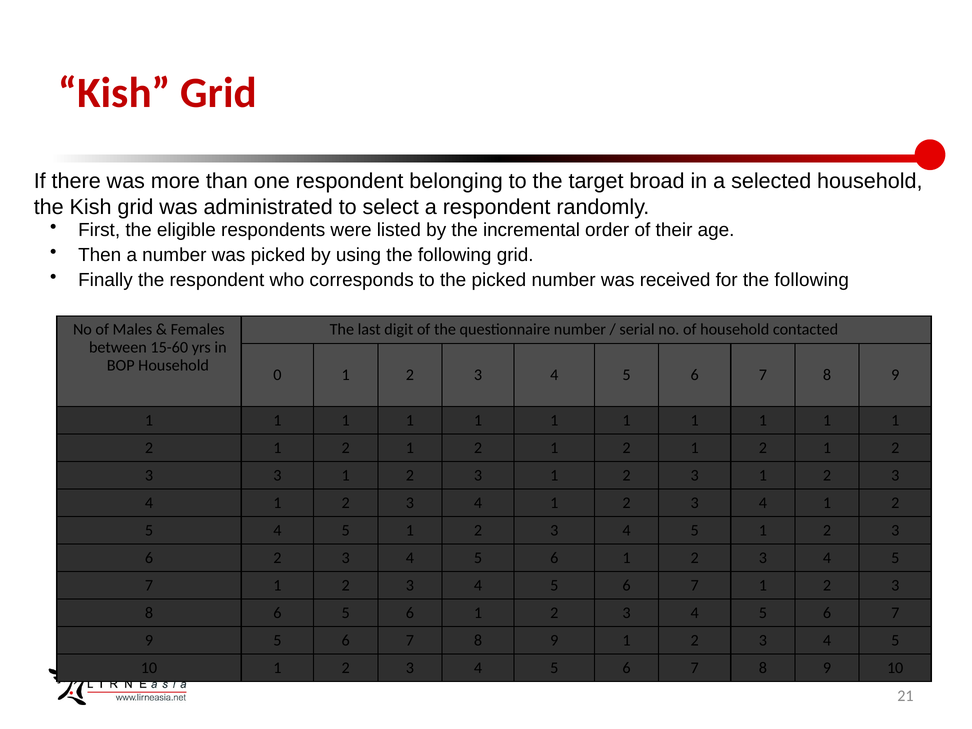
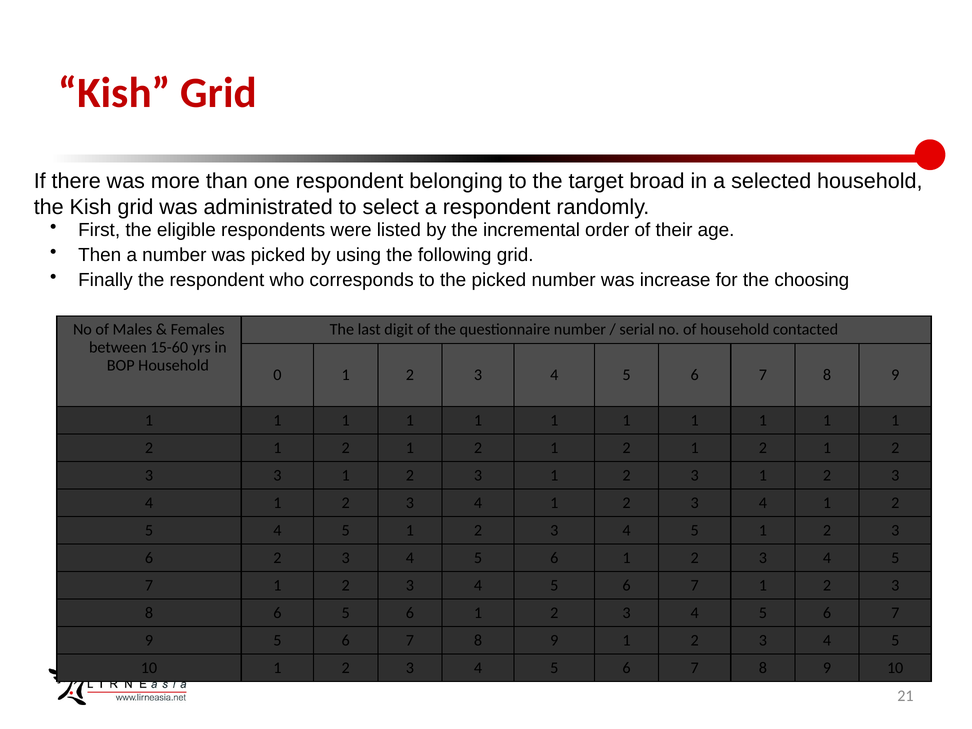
received: received -> increase (675, 280)
for the following: following -> choosing (812, 280)
